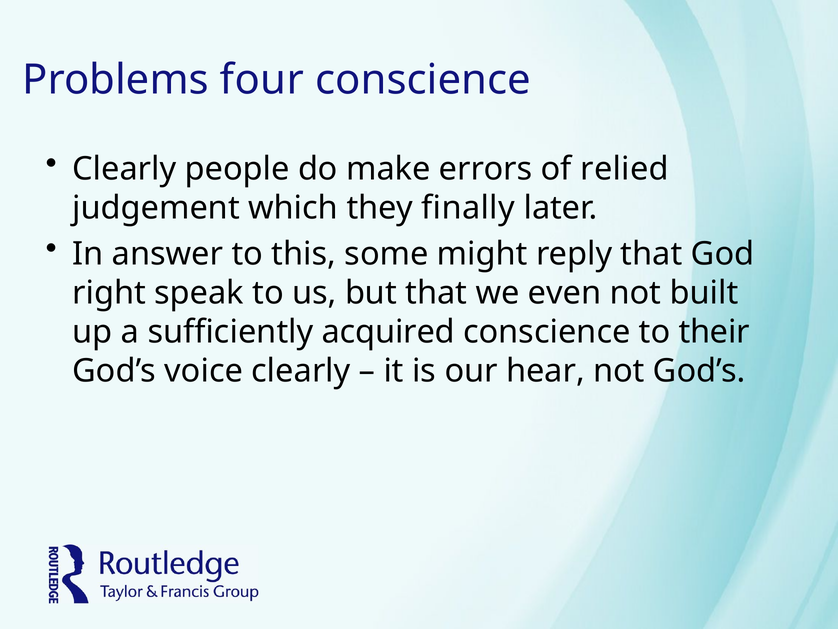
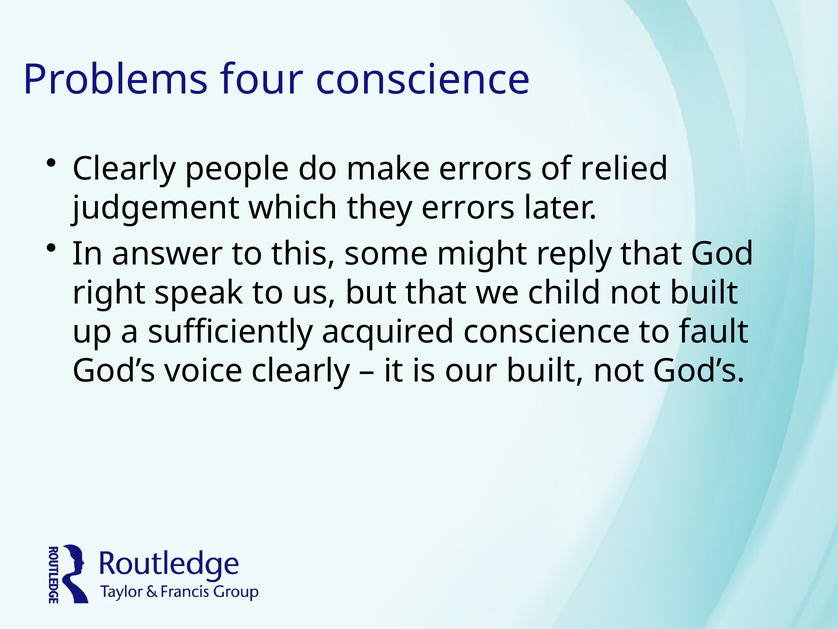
they finally: finally -> errors (468, 208)
even: even -> child (565, 293)
their: their -> fault (714, 332)
our hear: hear -> built (545, 371)
